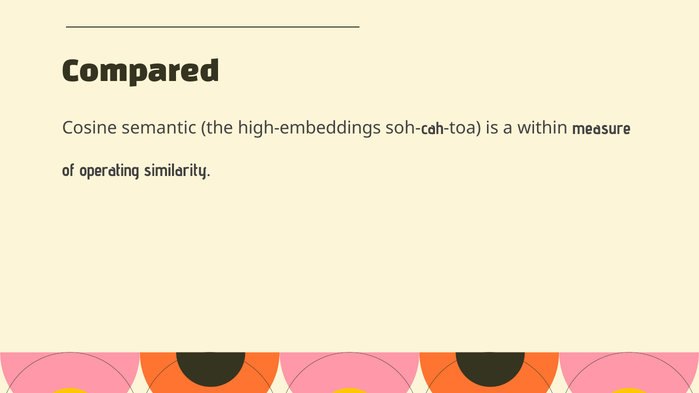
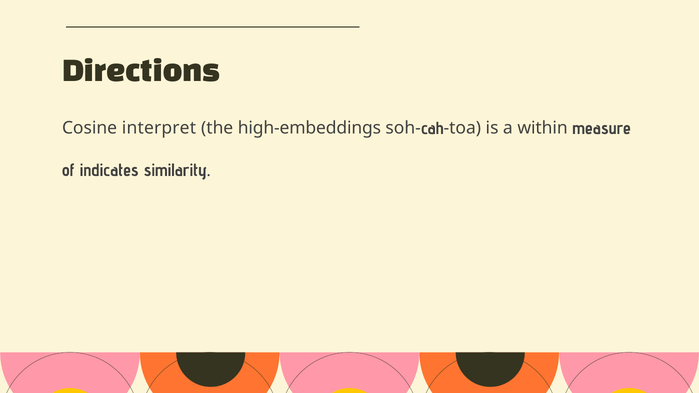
Compared: Compared -> Directions (141, 70)
semantic: semantic -> interpret (159, 128)
operating: operating -> indicates (109, 170)
